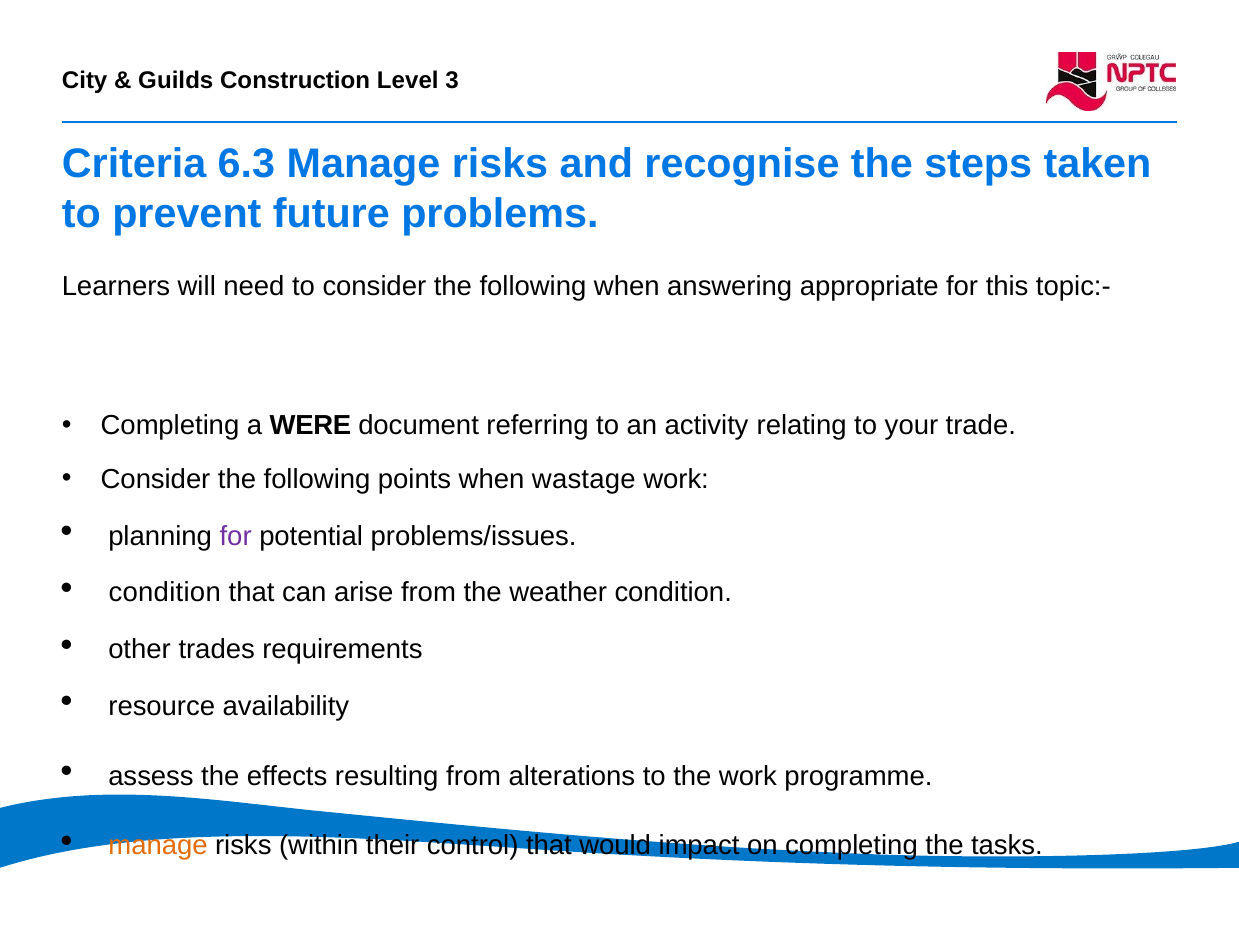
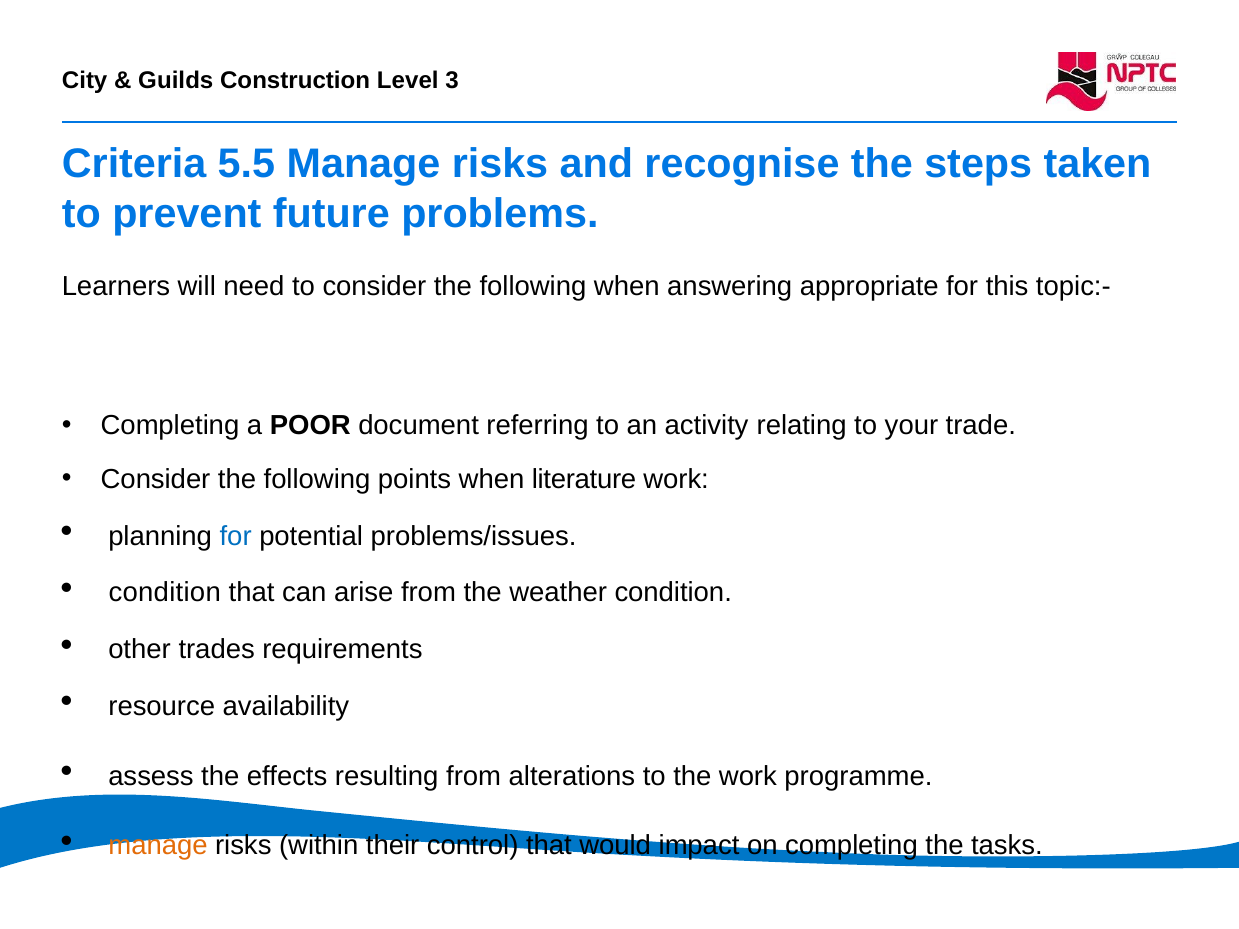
6.3: 6.3 -> 5.5 (246, 164)
WERE: WERE -> POOR (310, 426)
wastage: wastage -> literature (584, 479)
for colour: purple -> blue (236, 536)
